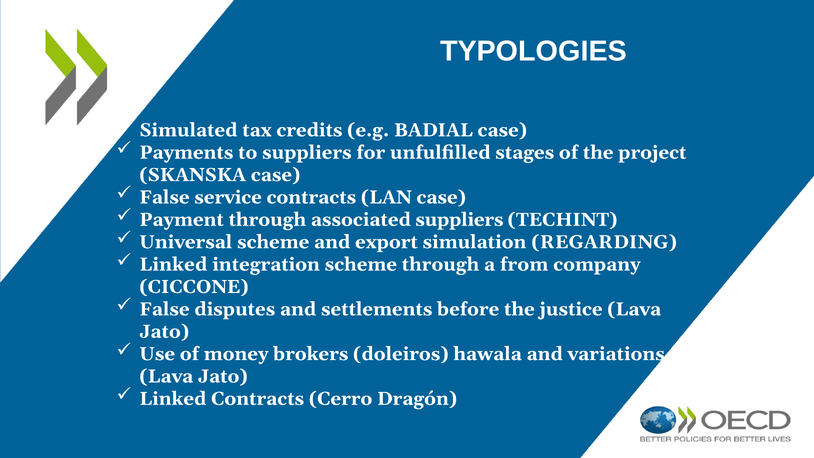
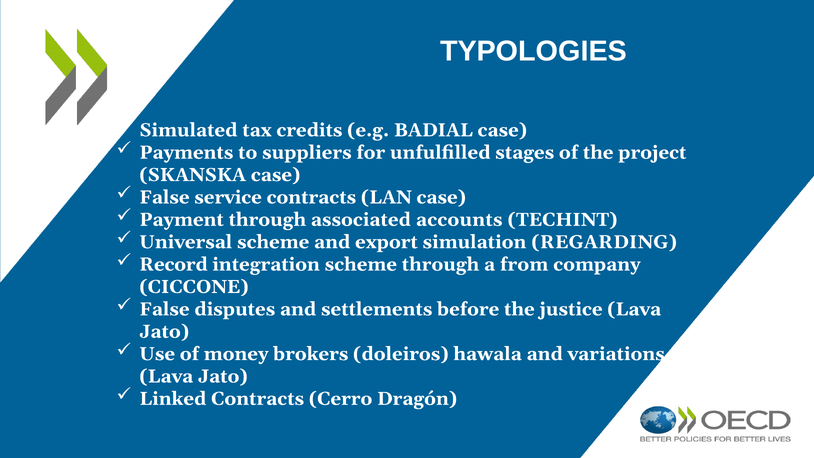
associated suppliers: suppliers -> accounts (459, 220)
Linked: Linked -> Record (174, 264)
